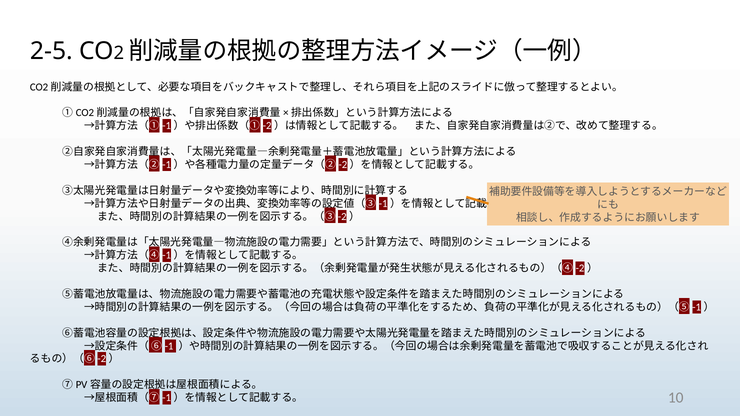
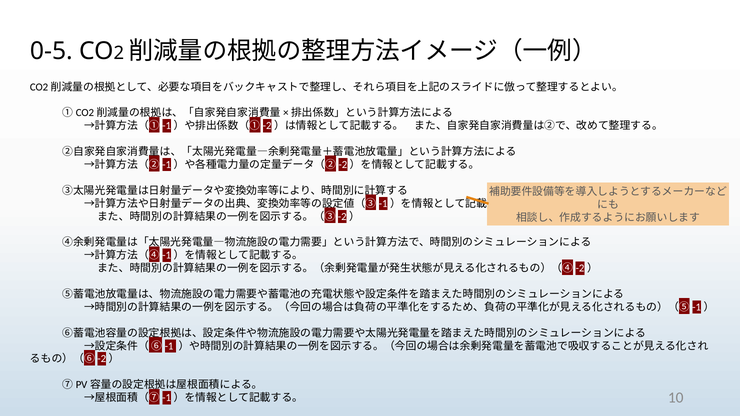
2-5: 2-5 -> 0-5 (51, 51)
